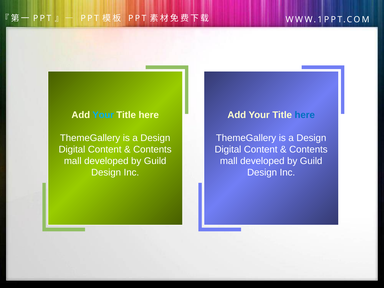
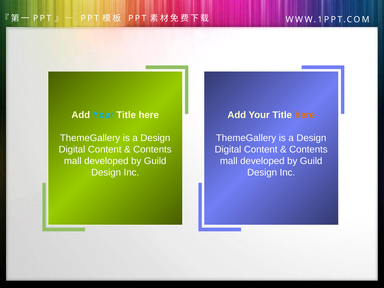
here colour: blue -> orange (305, 115)
